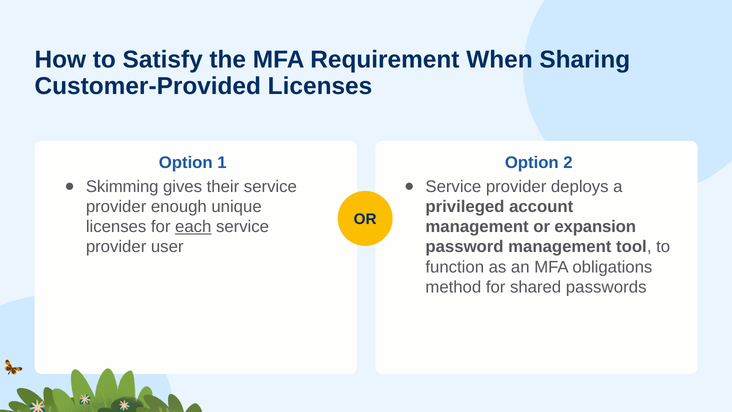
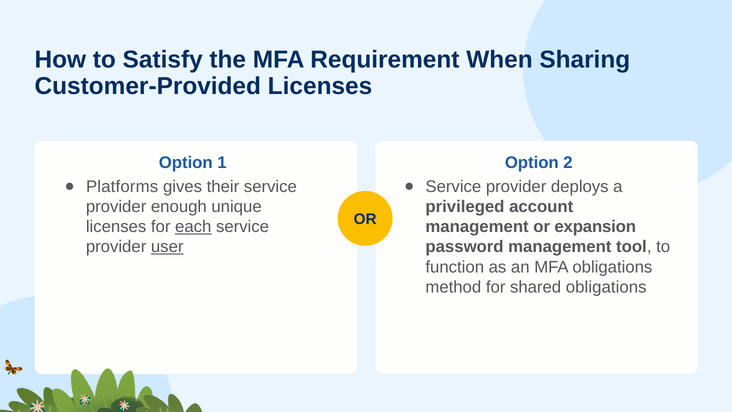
Skimming: Skimming -> Platforms (122, 186)
user underline: none -> present (167, 247)
shared passwords: passwords -> obligations (606, 287)
